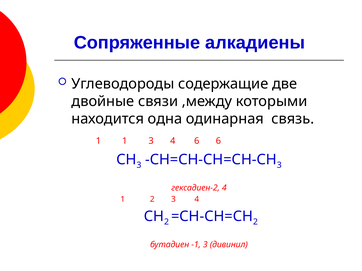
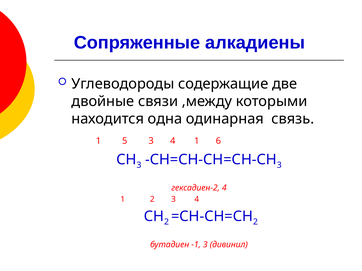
1 1: 1 -> 5 (125, 141)
3 4 6: 6 -> 1 (197, 141)
